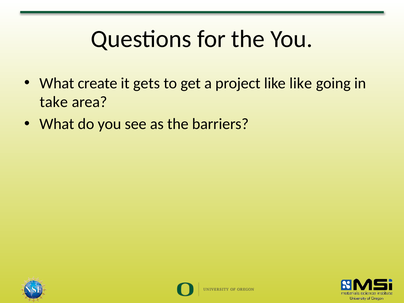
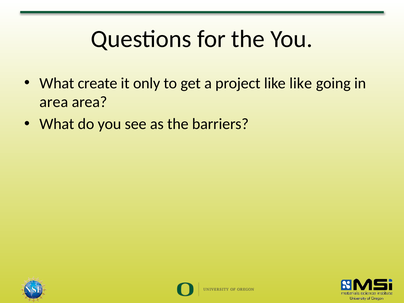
gets: gets -> only (147, 83)
take: take -> area (54, 102)
